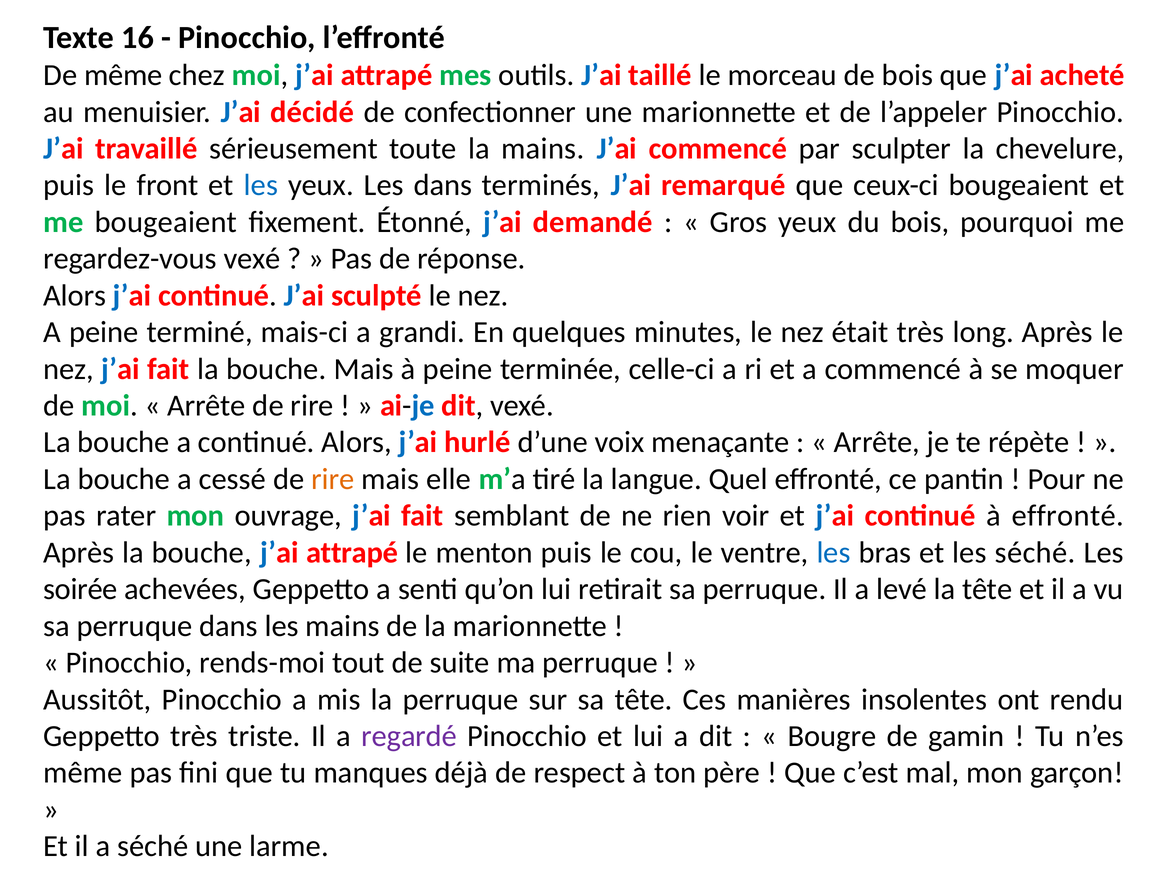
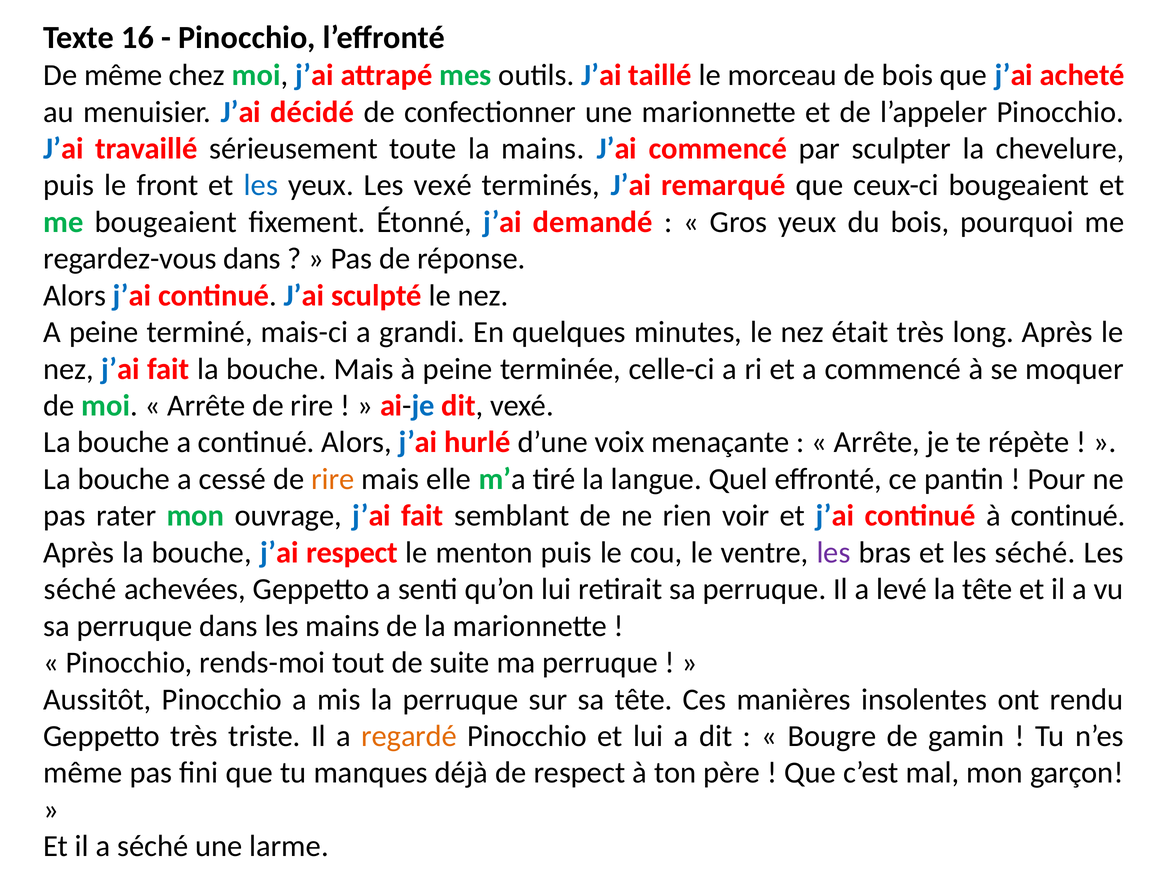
Les dans: dans -> vexé (443, 185)
regardez-vous vexé: vexé -> dans (252, 259)
à effronté: effronté -> continué (1068, 515)
bouche j’ai attrapé: attrapé -> respect (352, 552)
les colour: blue -> purple (834, 552)
soirée: soirée -> séché (80, 589)
regardé colour: purple -> orange (409, 736)
